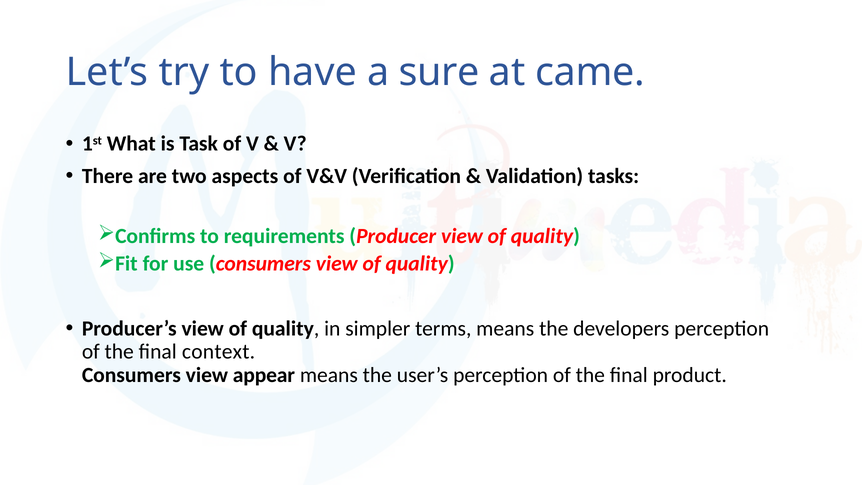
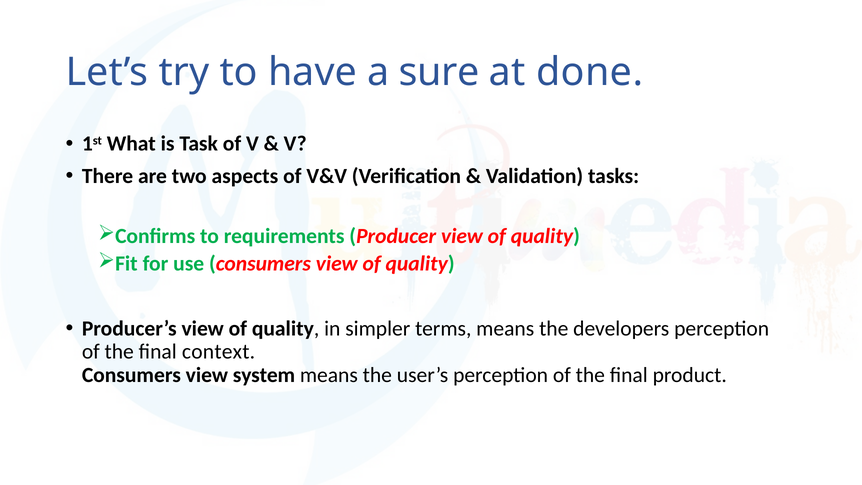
came: came -> done (590, 72)
appear: appear -> system (264, 375)
